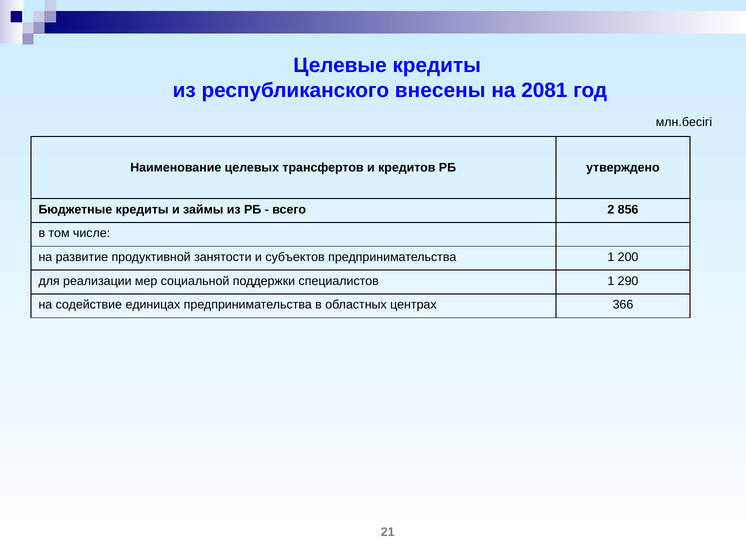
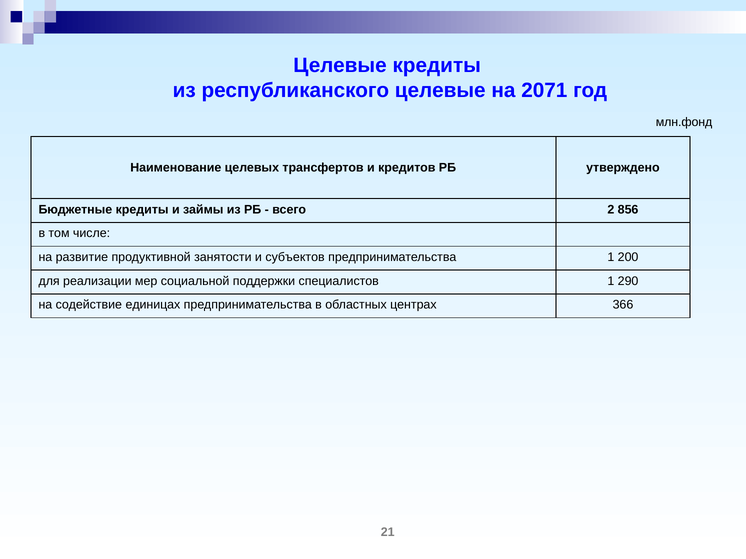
республиканского внесены: внесены -> целевые (440, 90)
2081: 2081 -> 2071 (544, 90)
млн.бесігі: млн.бесігі -> млн.фонд (684, 122)
